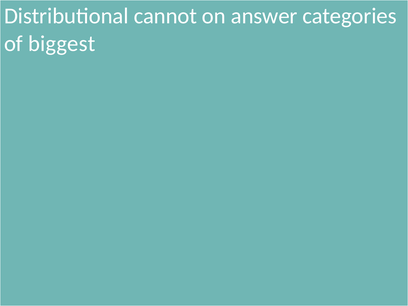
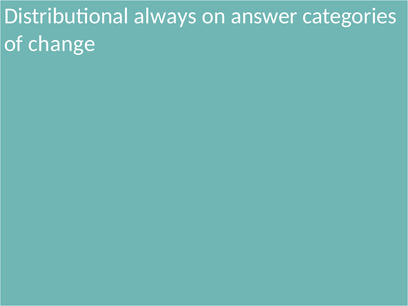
cannot: cannot -> always (165, 16)
biggest: biggest -> change (62, 44)
